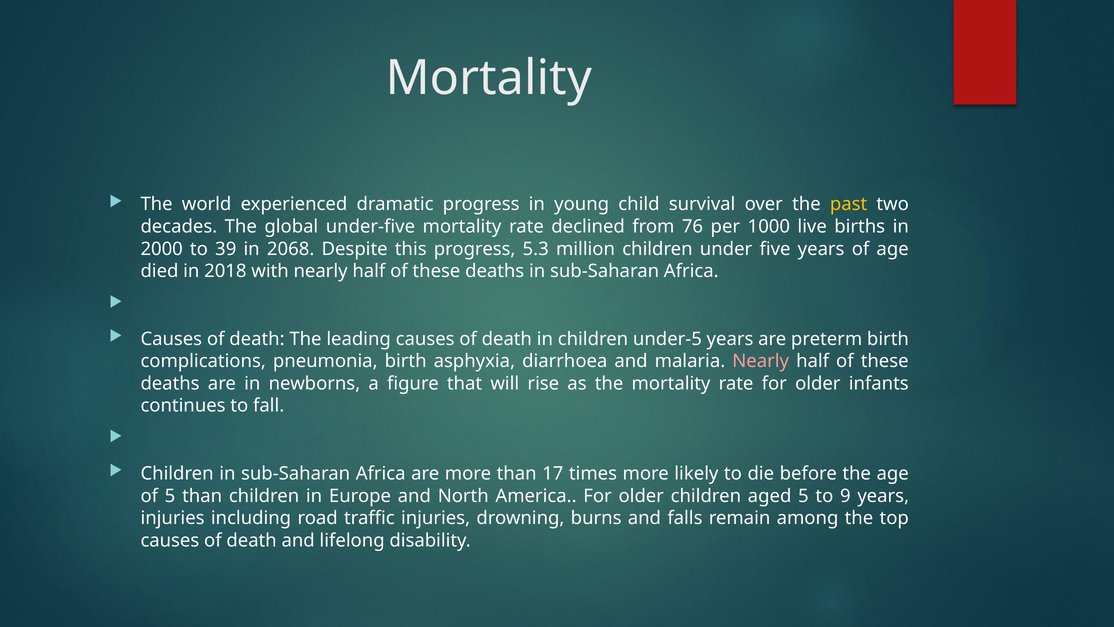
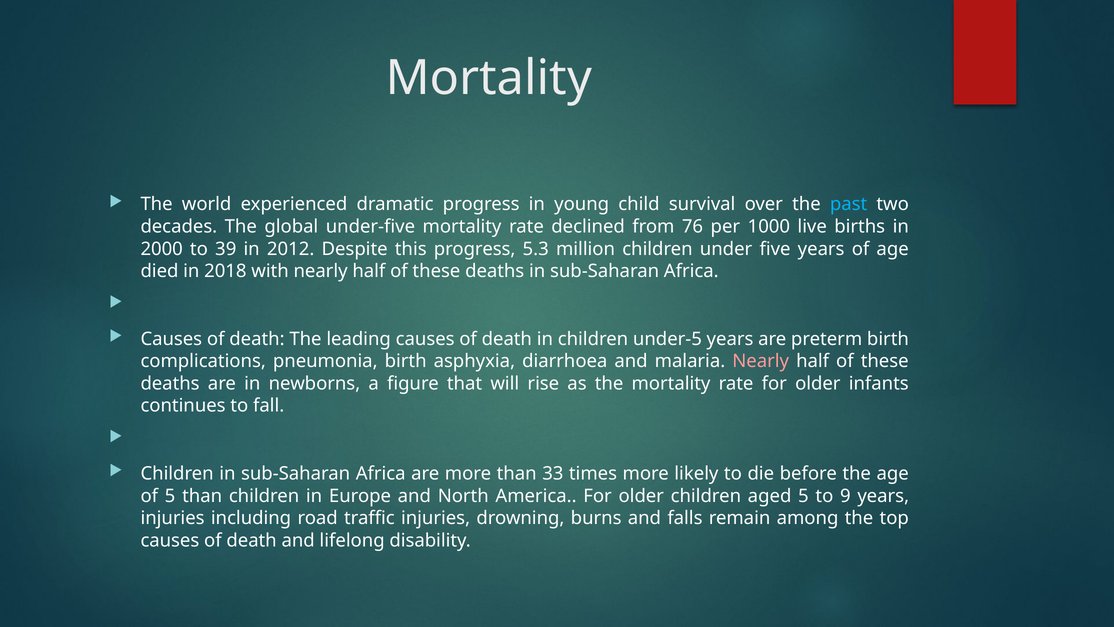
past colour: yellow -> light blue (849, 204)
2068: 2068 -> 2012 (291, 249)
17: 17 -> 33 (553, 473)
